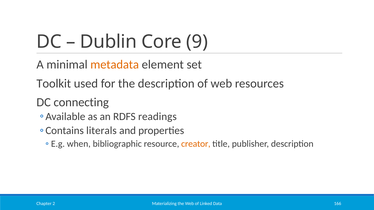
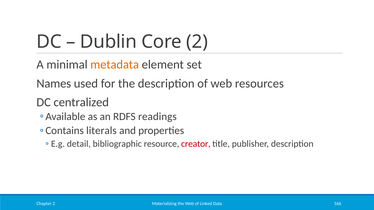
Core 9: 9 -> 2 (197, 42)
Toolkit: Toolkit -> Names (54, 84)
connecting: connecting -> centralized (81, 103)
when: when -> detail (79, 144)
creator colour: orange -> red (196, 144)
